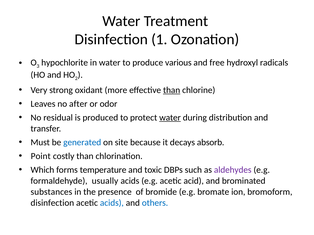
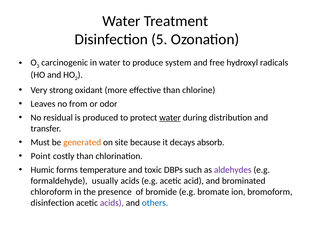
1: 1 -> 5 (159, 40)
hypochlorite: hypochlorite -> carcinogenic (65, 63)
various: various -> system (178, 63)
than underline: present -> none (172, 90)
after: after -> from (78, 104)
generated colour: blue -> orange (82, 143)
Which: Which -> Humic (42, 170)
substances: substances -> chloroform (51, 192)
acids colour: blue -> purple (112, 203)
